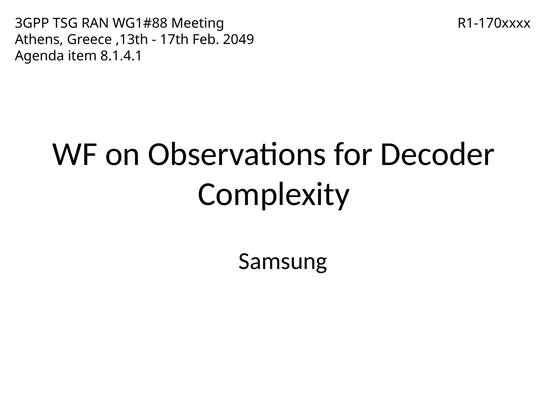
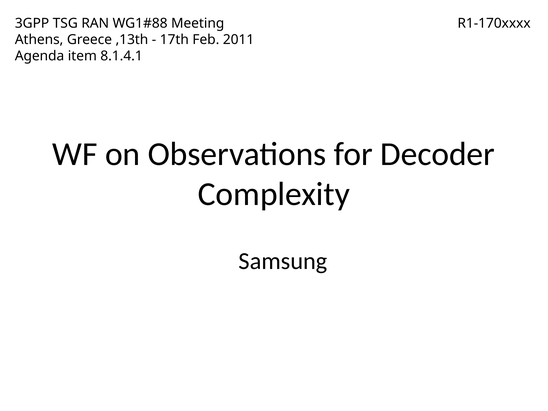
2049: 2049 -> 2011 (239, 40)
